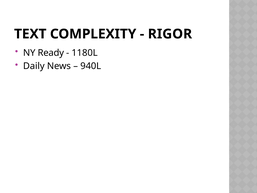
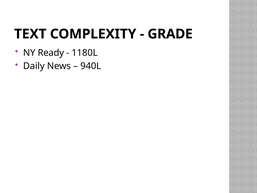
RIGOR: RIGOR -> GRADE (170, 34)
